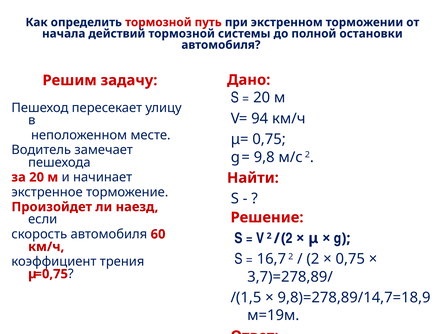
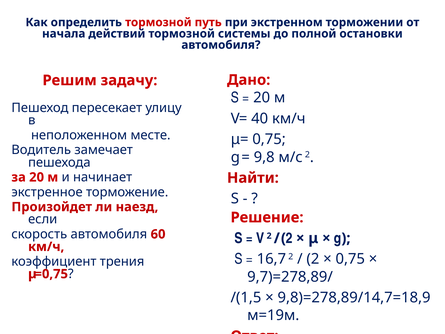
94: 94 -> 40 (260, 118)
3,7)=278,89/: 3,7)=278,89/ -> 9,7)=278,89/ (290, 277)
